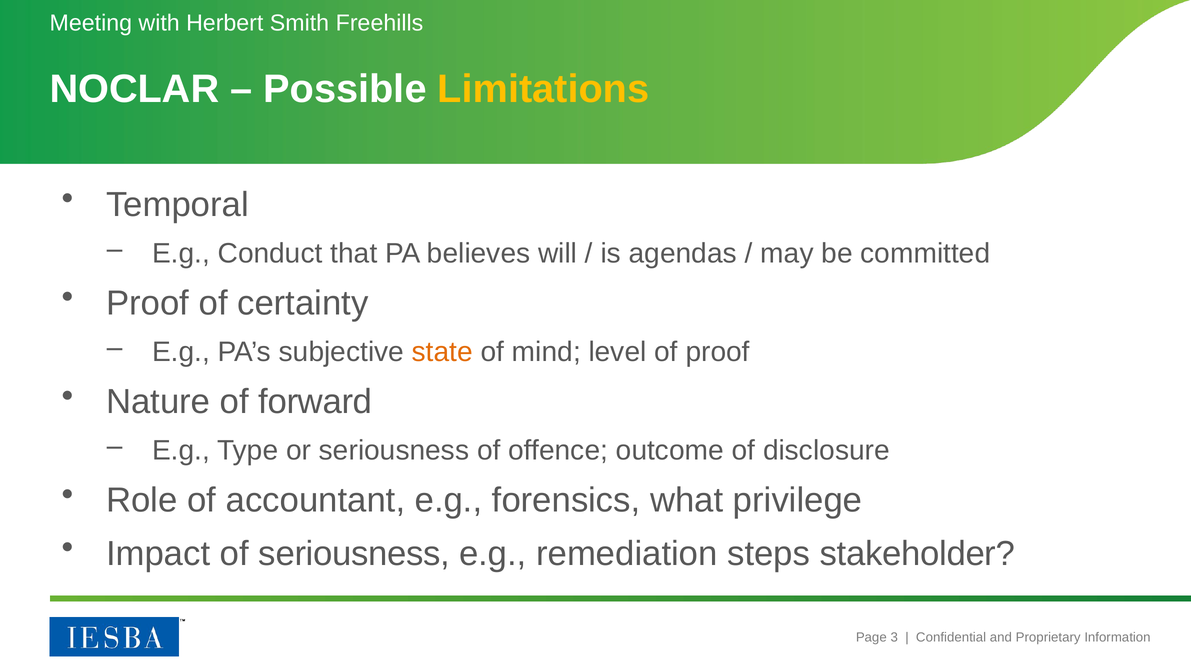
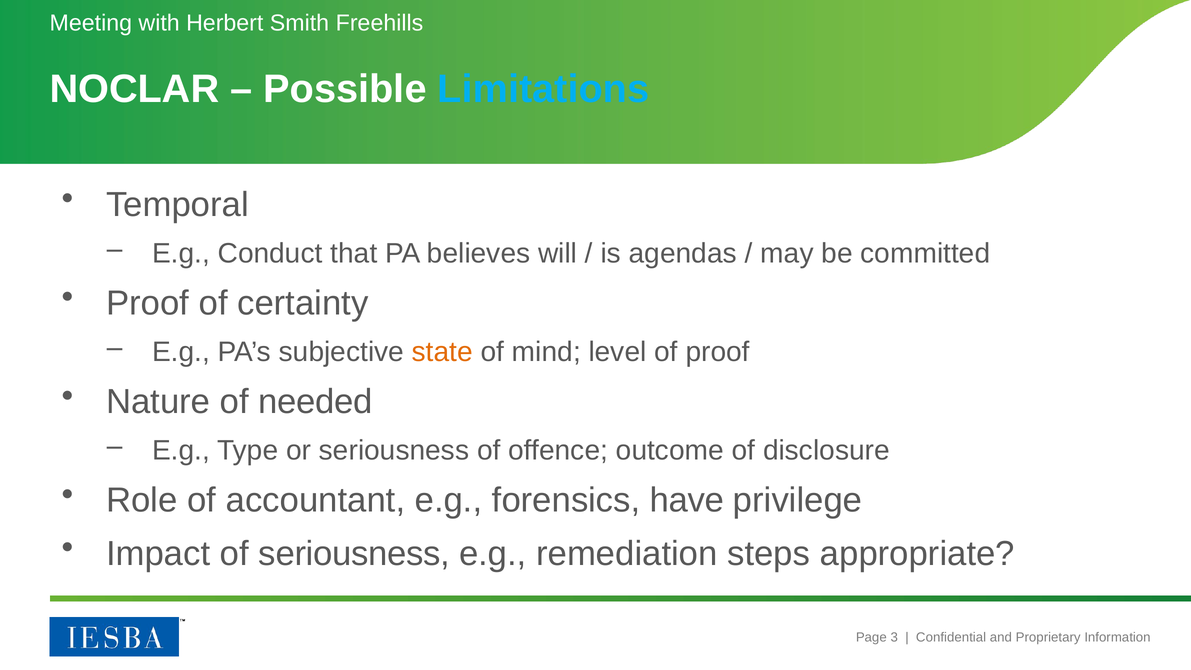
Limitations colour: yellow -> light blue (543, 89)
forward: forward -> needed (315, 402)
what: what -> have (687, 500)
stakeholder: stakeholder -> appropriate (917, 554)
